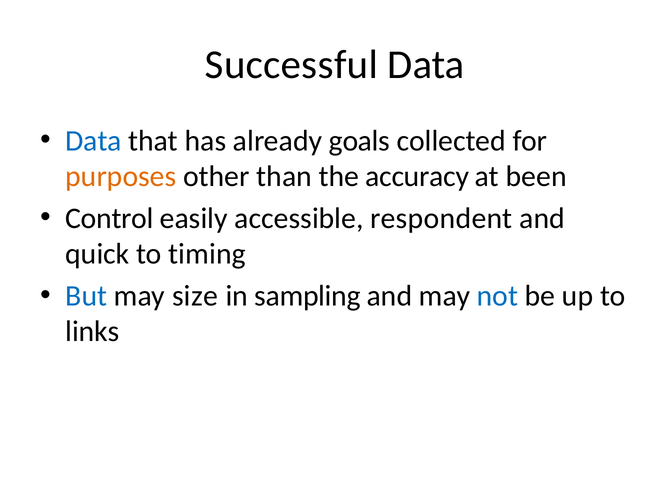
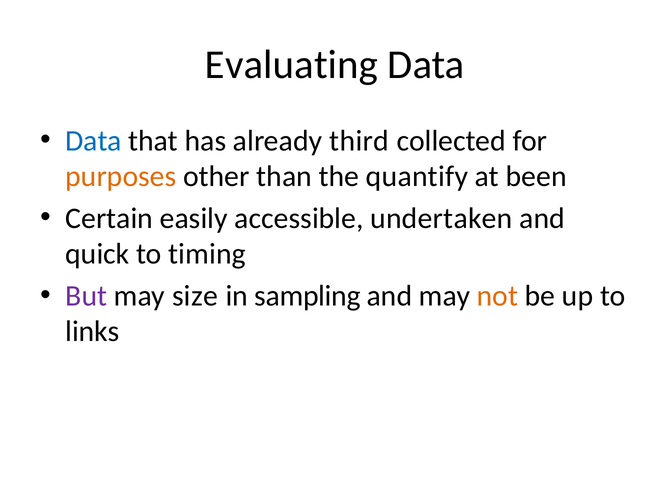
Successful: Successful -> Evaluating (292, 65)
goals: goals -> third (359, 141)
accuracy: accuracy -> quantify (417, 176)
Control: Control -> Certain (109, 218)
respondent: respondent -> undertaken (441, 218)
But colour: blue -> purple (86, 295)
not colour: blue -> orange (497, 295)
